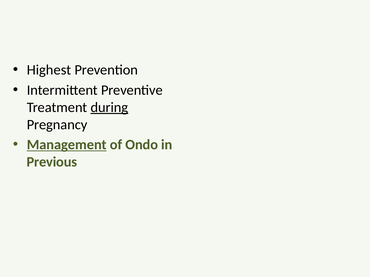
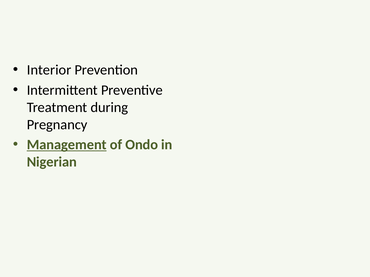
Highest: Highest -> Interior (49, 70)
during underline: present -> none (109, 108)
Previous: Previous -> Nigerian (52, 162)
